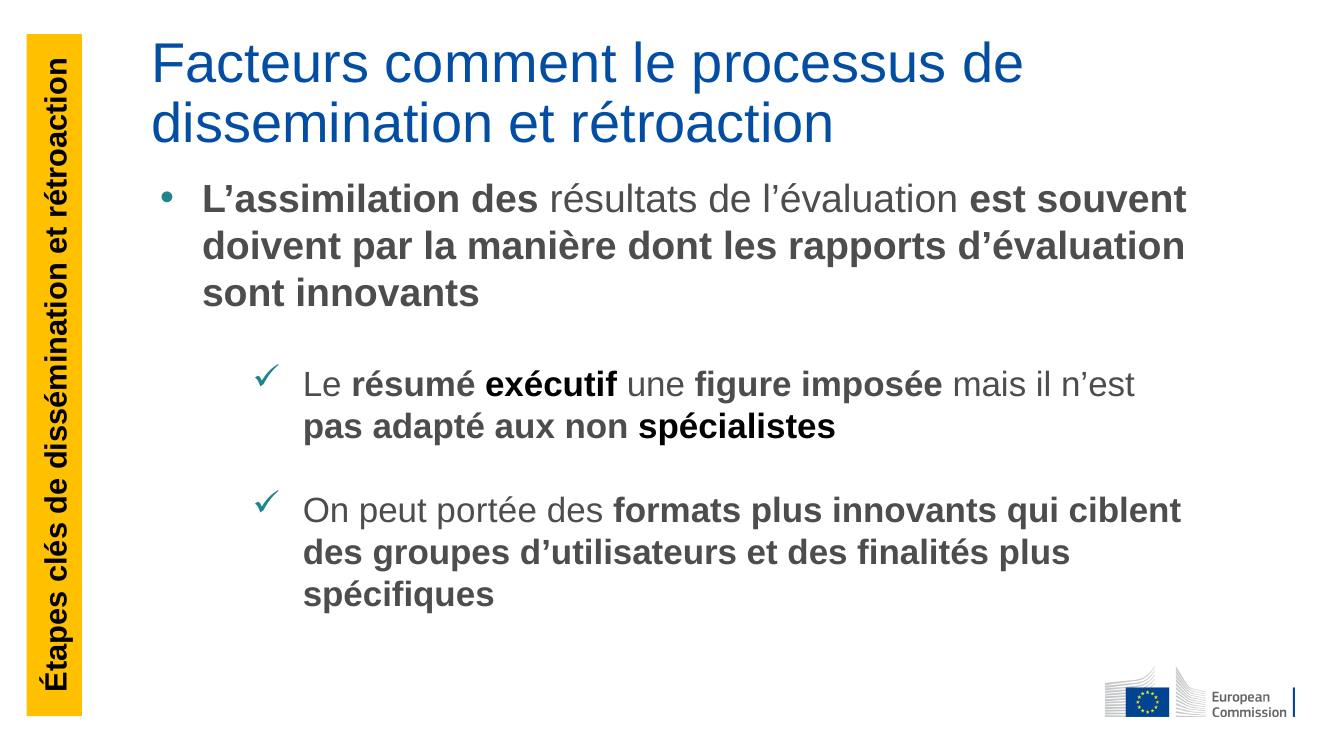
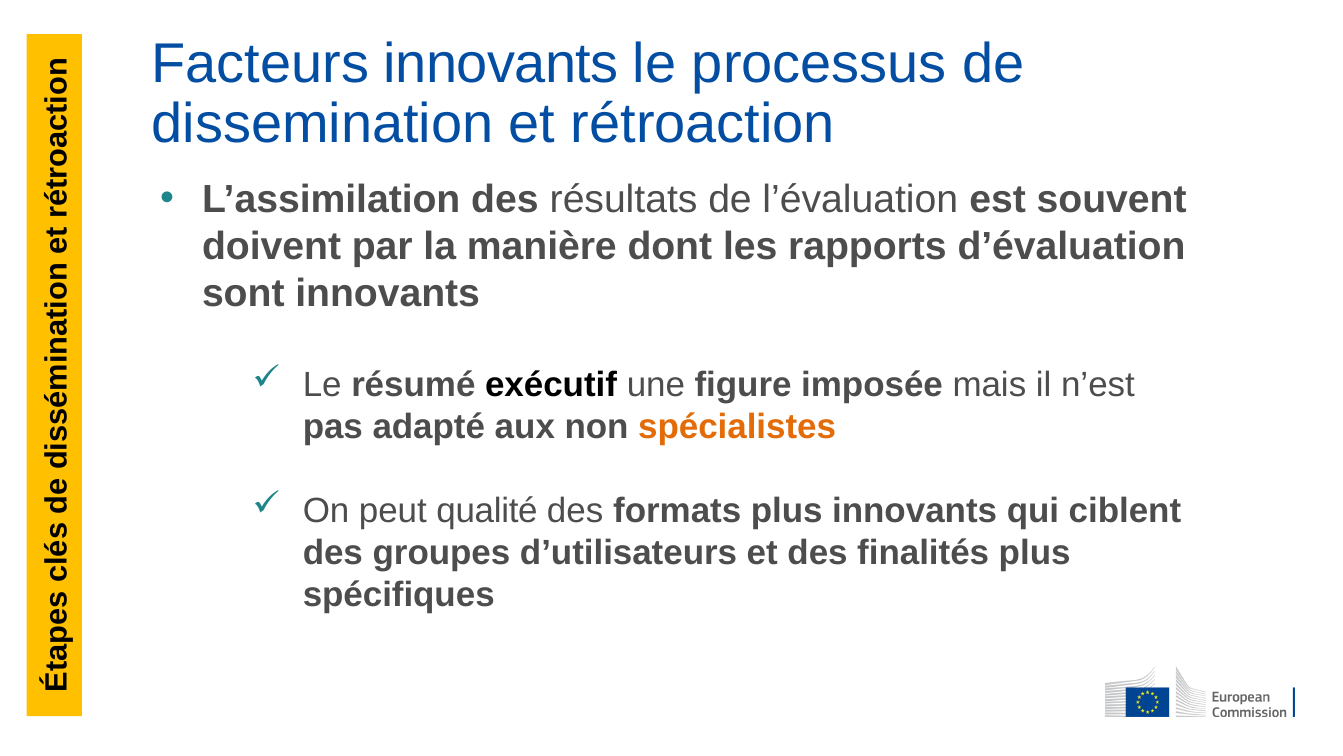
Facteurs comment: comment -> innovants (501, 64)
spécialistes colour: black -> orange (737, 427)
portée: portée -> qualité (487, 511)
